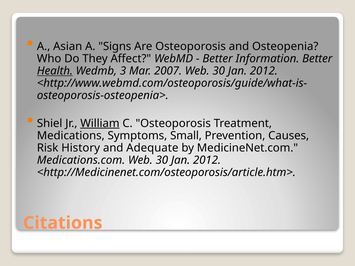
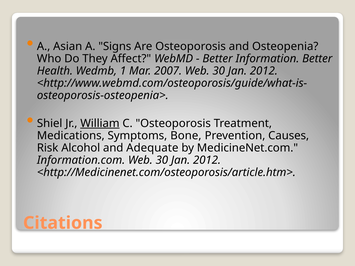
Health underline: present -> none (55, 71)
3: 3 -> 1 (123, 71)
Small: Small -> Bone (186, 136)
History: History -> Alcohol (81, 148)
Medications.com: Medications.com -> Information.com (81, 160)
